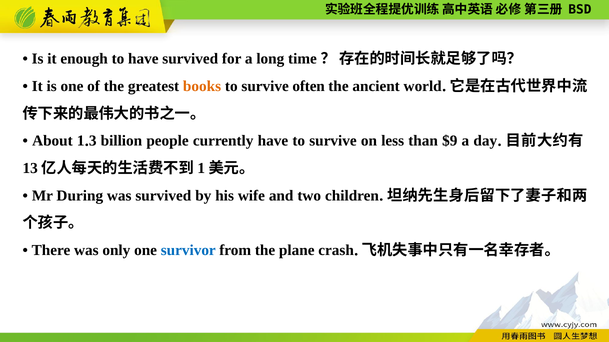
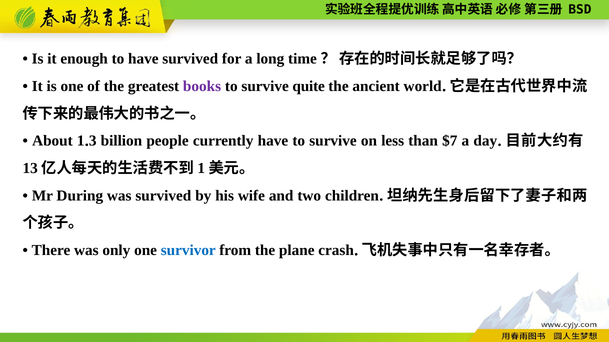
books colour: orange -> purple (202, 86)
often: often -> quite (309, 86)
$9: $9 -> $7 (450, 141)
